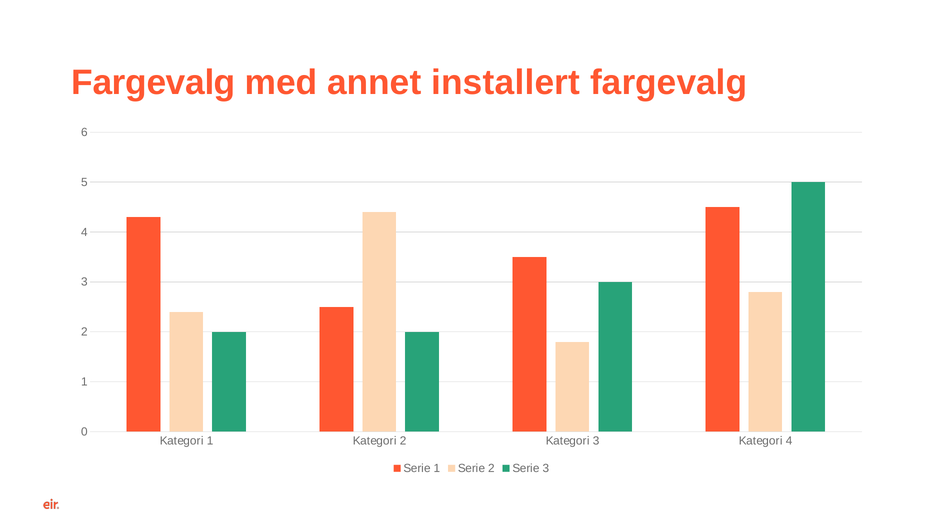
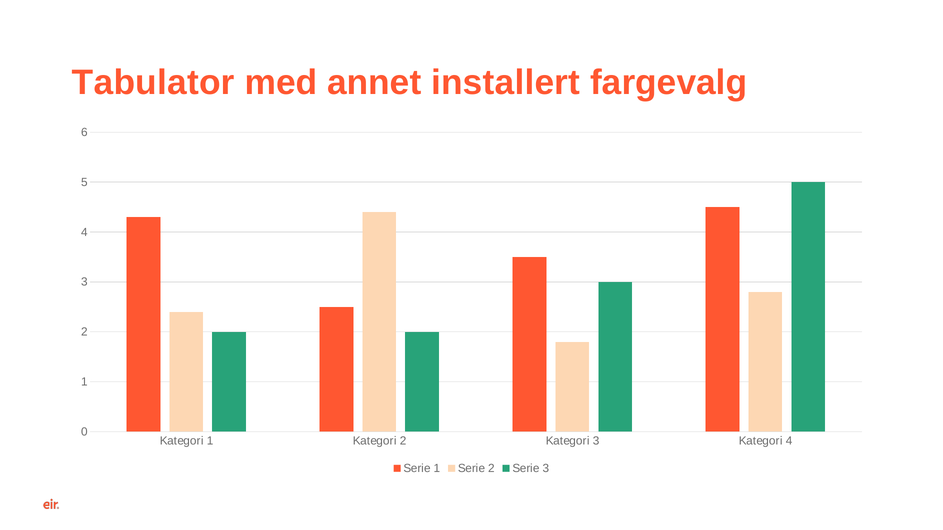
Fargevalg: Fargevalg -> Tabulator (153, 83)
